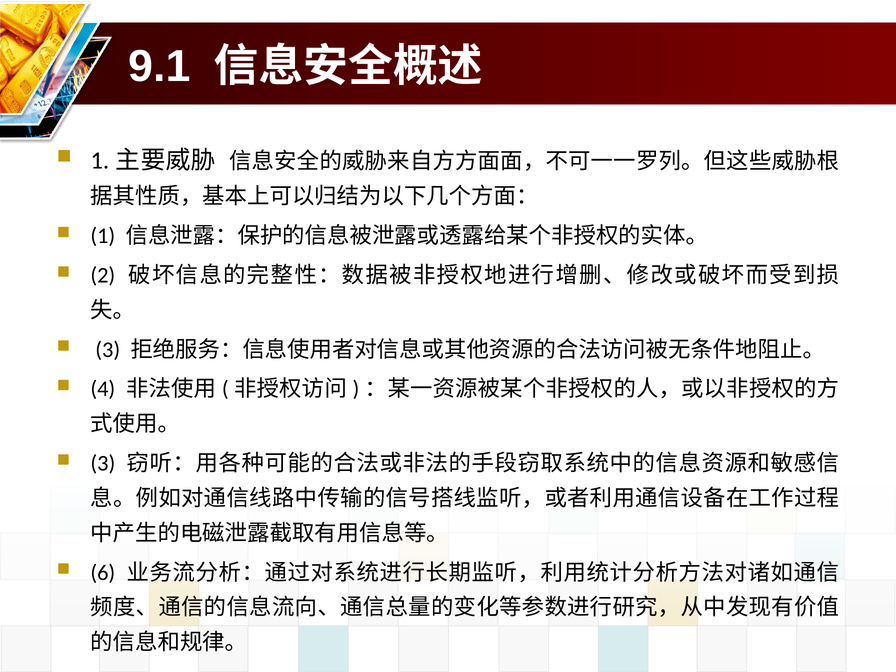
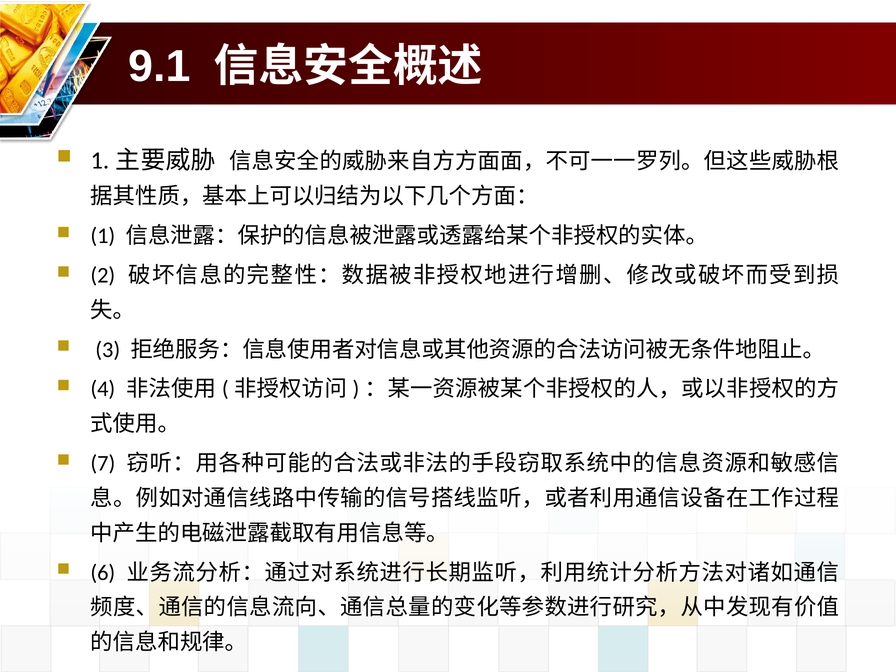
3: 3 -> 7 (103, 463)
